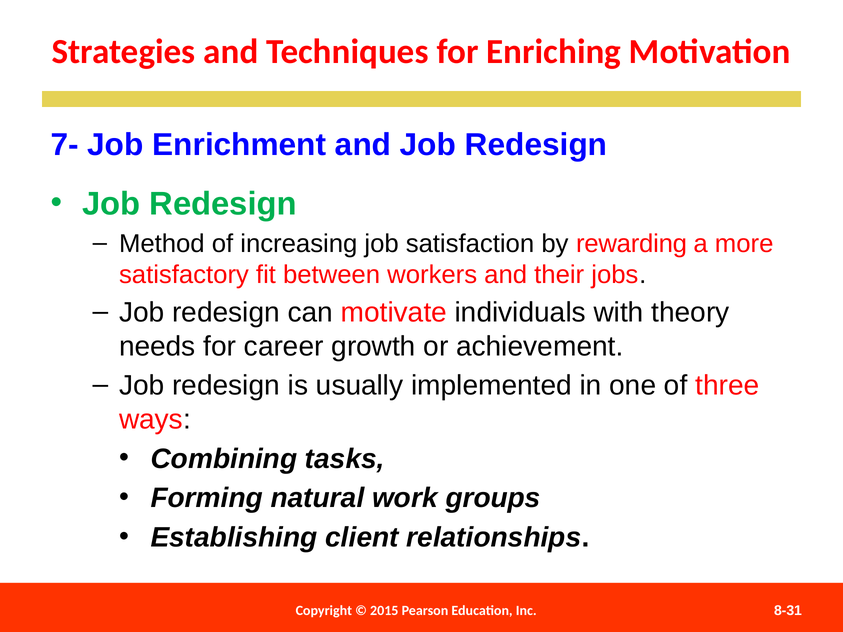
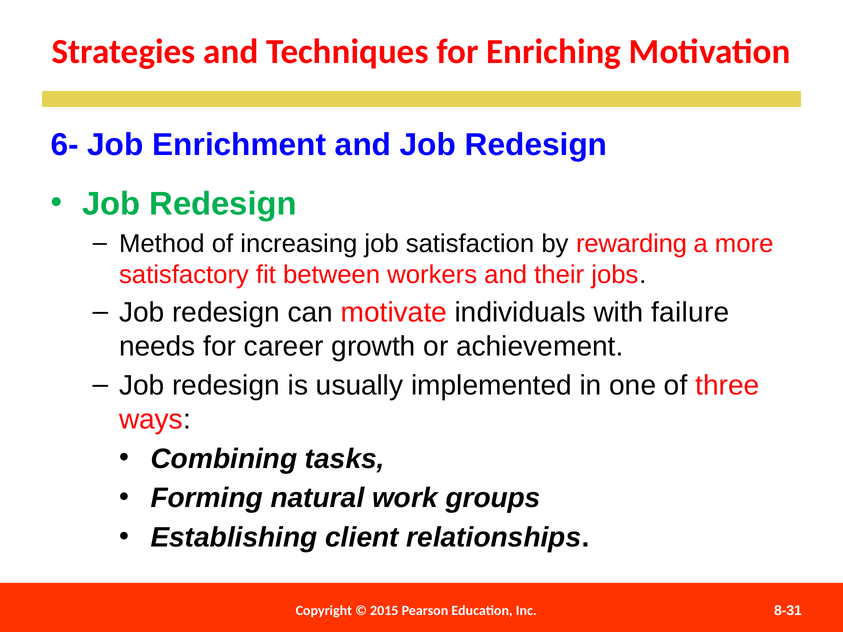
7-: 7- -> 6- (65, 145)
theory: theory -> failure (690, 313)
